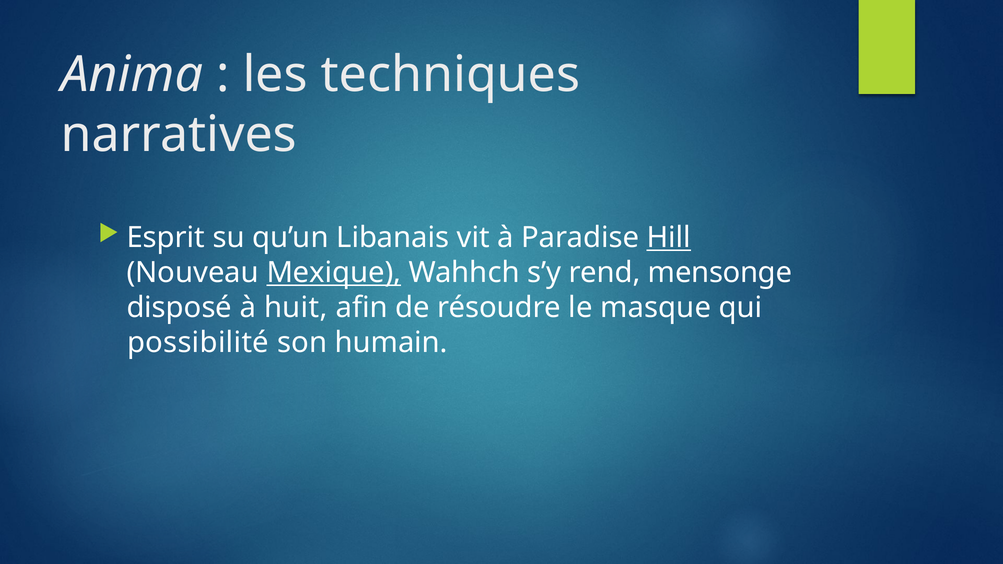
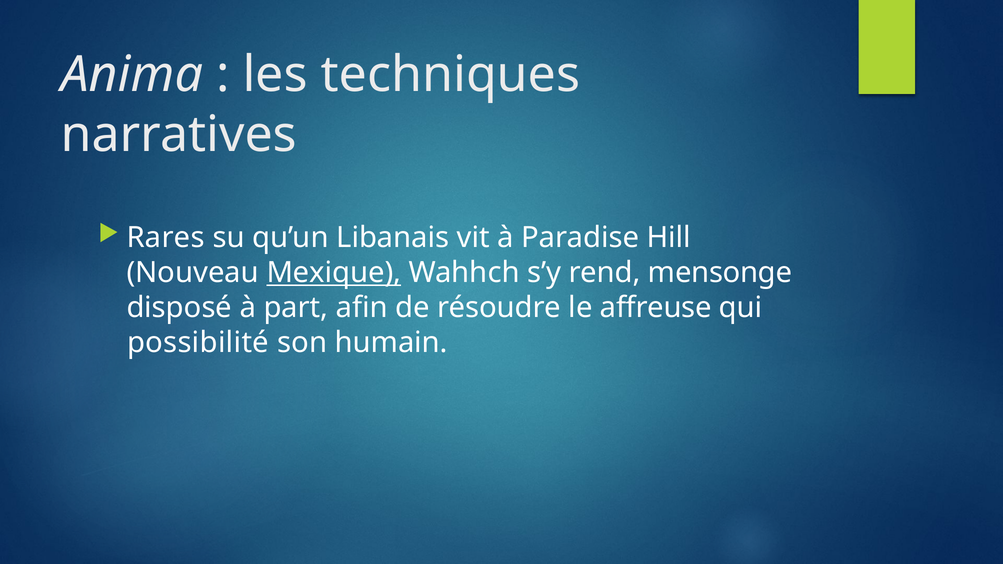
Esprit: Esprit -> Rares (166, 238)
Hill underline: present -> none (669, 238)
huit: huit -> part (296, 308)
masque: masque -> affreuse (656, 308)
